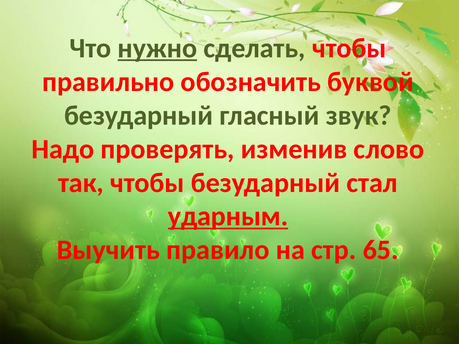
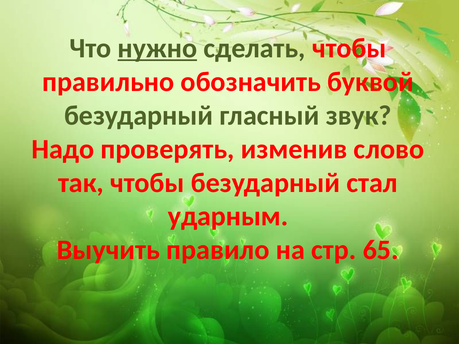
ударным underline: present -> none (228, 217)
